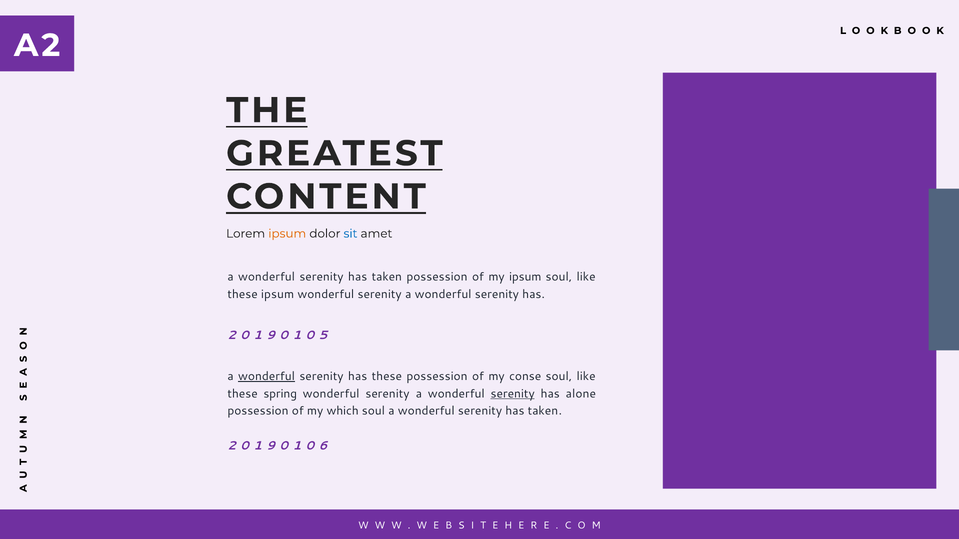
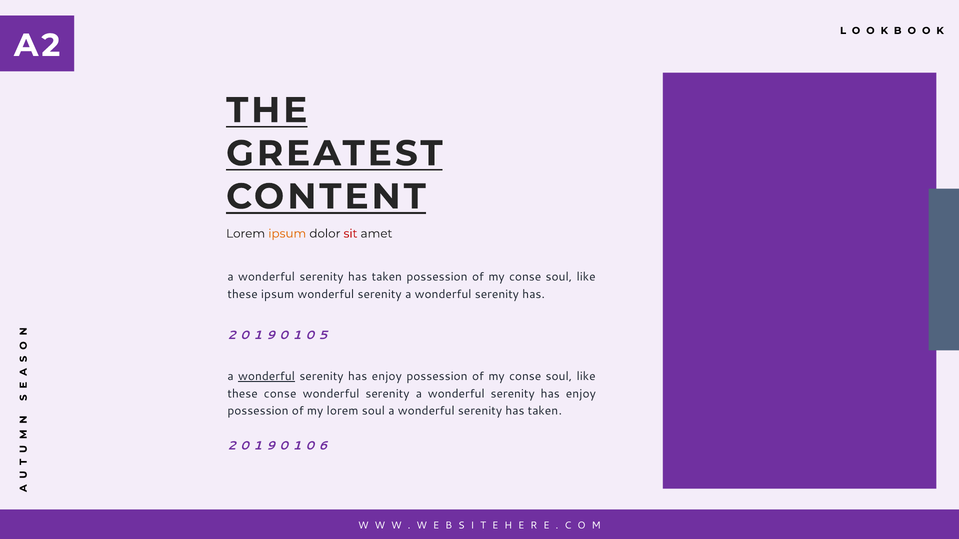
sit colour: blue -> red (350, 234)
ipsum: ipsum -> conse (525, 277)
these: these -> enjoy (387, 377)
these spring: spring -> conse (280, 394)
serenity underline: present -> none (513, 394)
alone: alone -> enjoy (581, 394)
my which: which -> lorem (343, 411)
